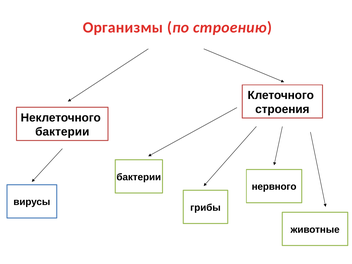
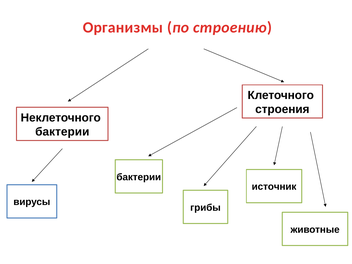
нервного: нервного -> источник (274, 187)
